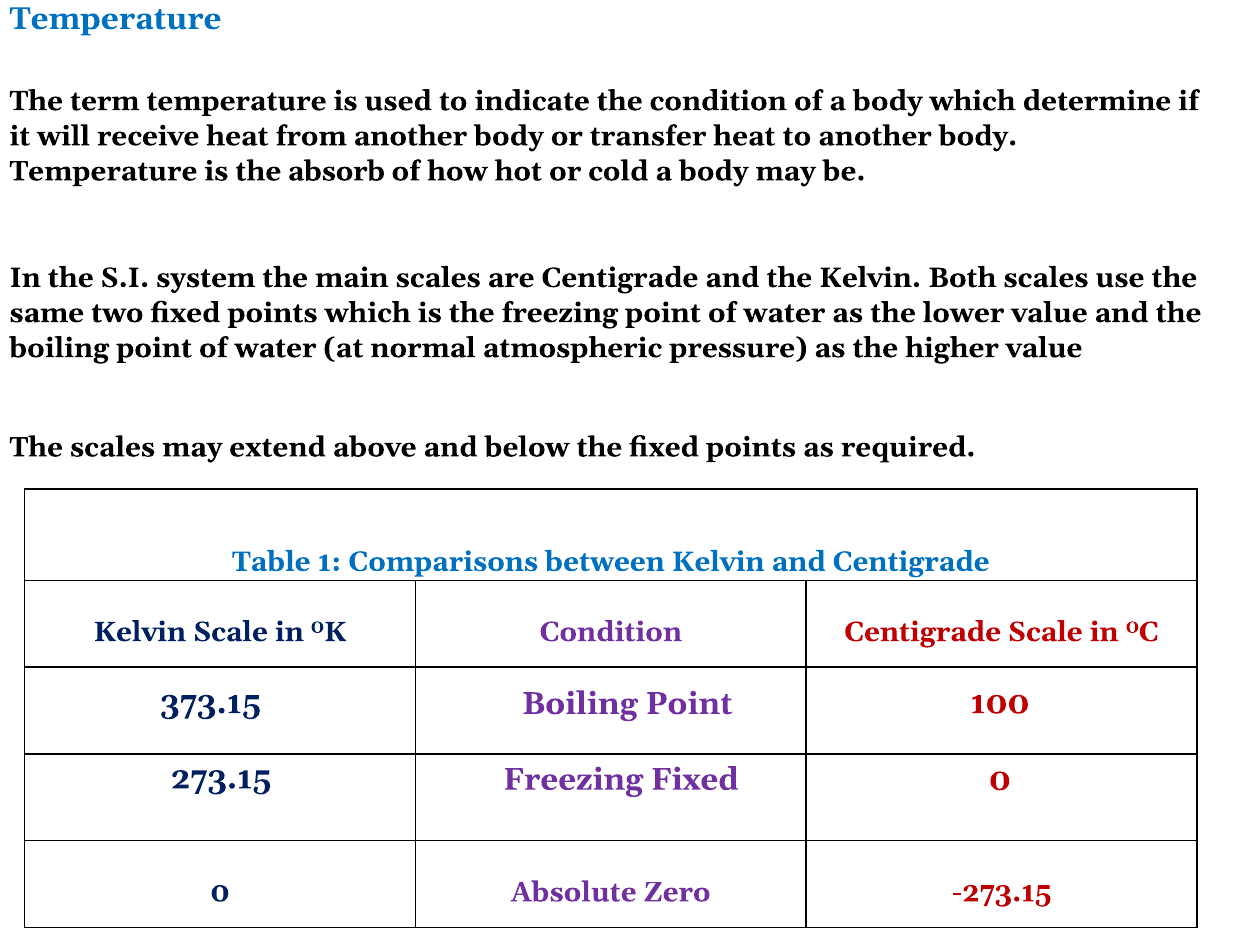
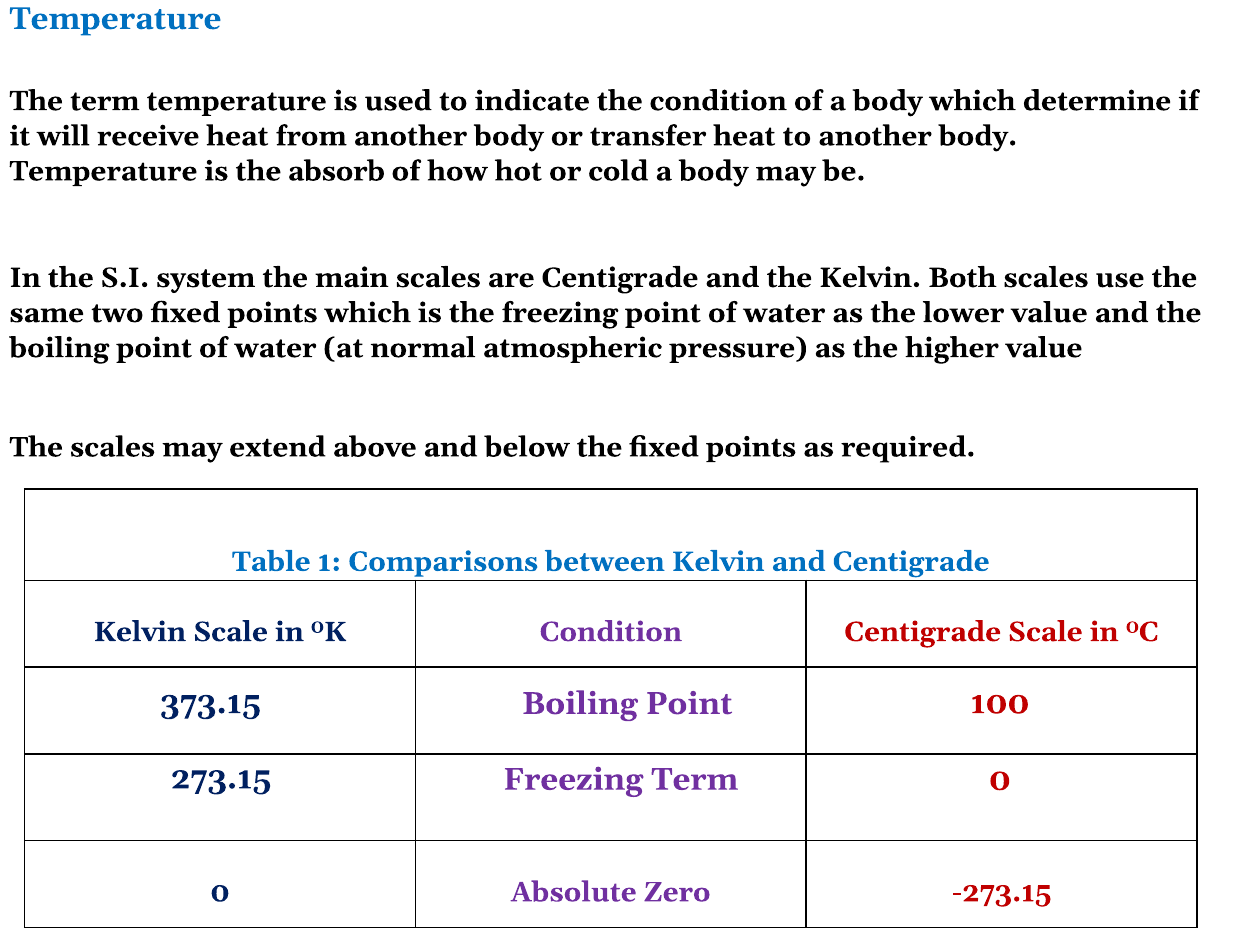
Freezing Fixed: Fixed -> Term (695, 779)
